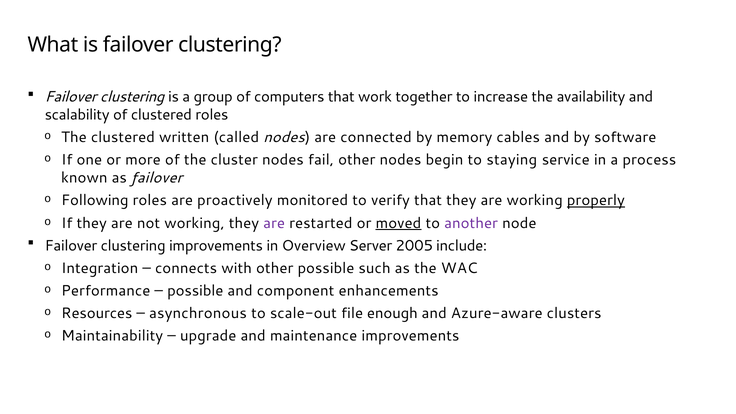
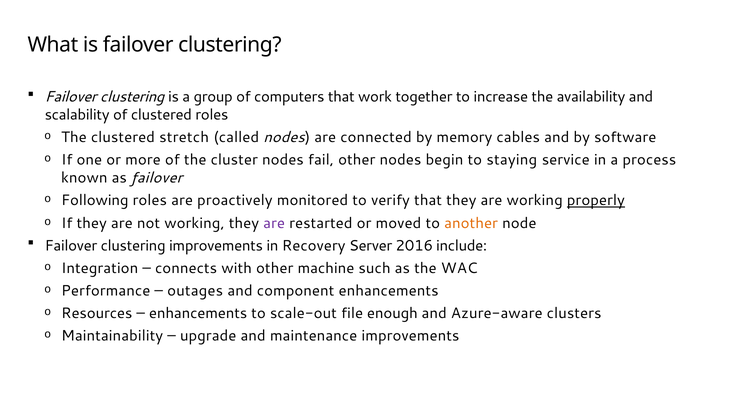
written: written -> stretch (184, 137)
moved underline: present -> none (398, 223)
another colour: purple -> orange (471, 223)
Overview: Overview -> Recovery (314, 246)
2005: 2005 -> 2016 (414, 246)
other possible: possible -> machine (326, 268)
possible: possible -> outages (195, 291)
asynchronous: asynchronous -> enhancements (198, 313)
